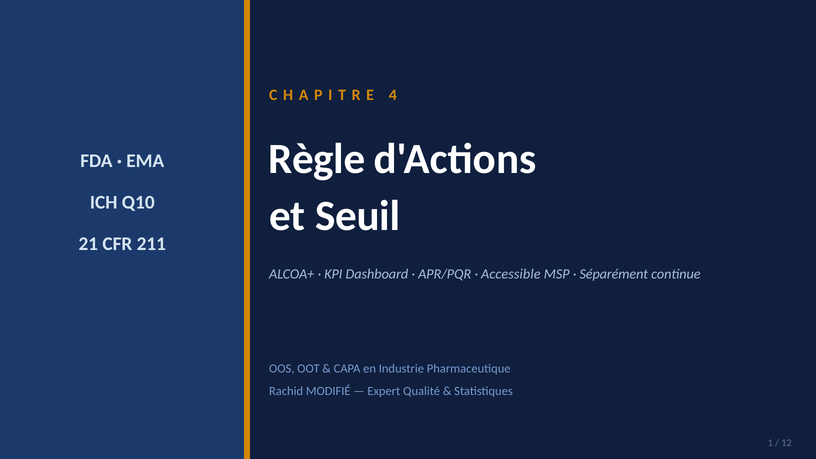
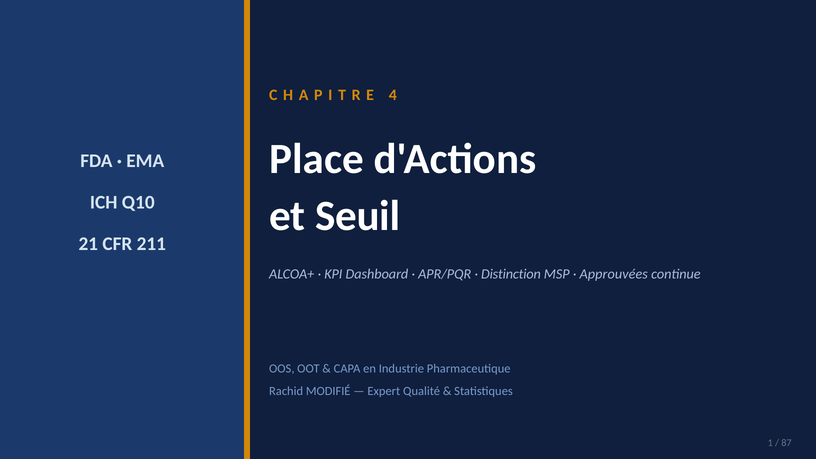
Règle: Règle -> Place (317, 159)
Accessible: Accessible -> Distinction (511, 274)
Séparément: Séparément -> Approuvées (614, 274)
12: 12 -> 87 (786, 443)
